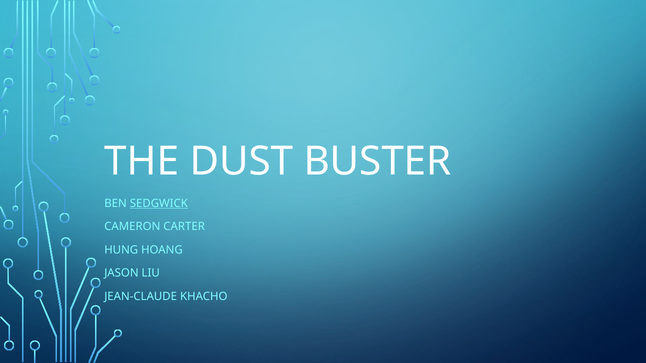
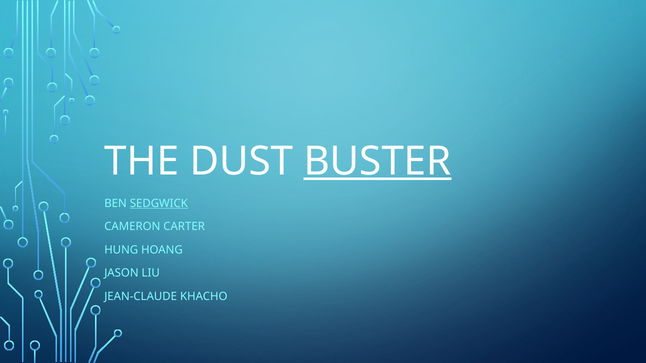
BUSTER underline: none -> present (378, 161)
